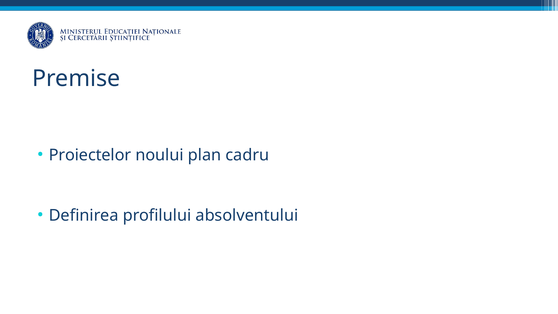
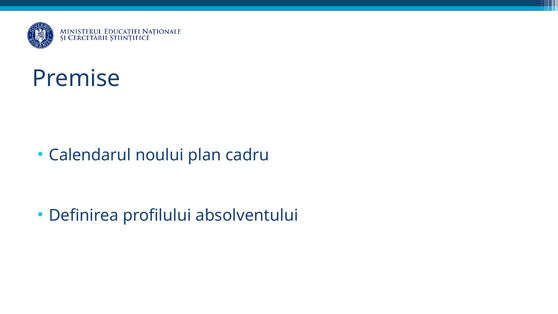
Proiectelor: Proiectelor -> Calendarul (90, 155)
